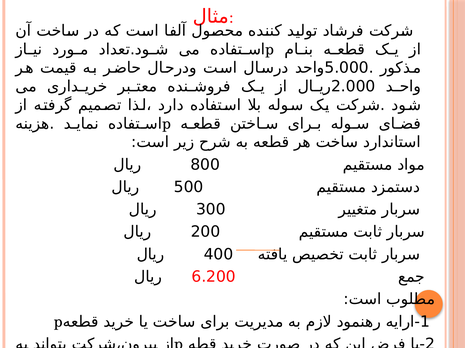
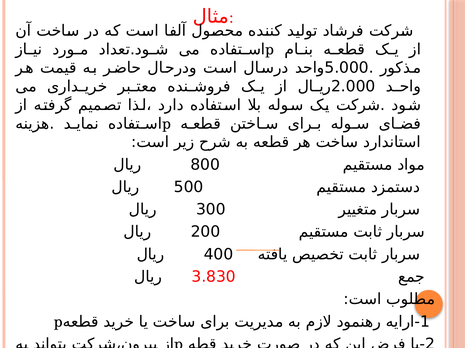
6.200: 6.200 -> 3.830 (214, 277)
